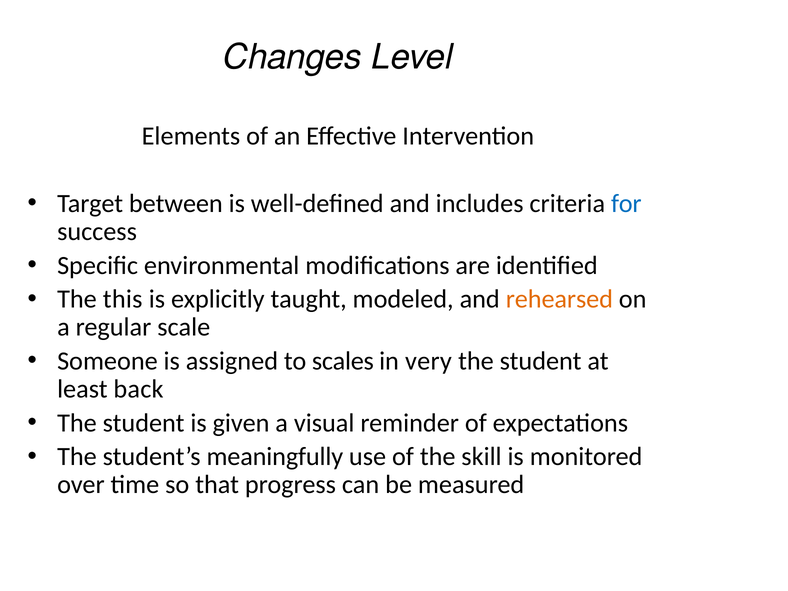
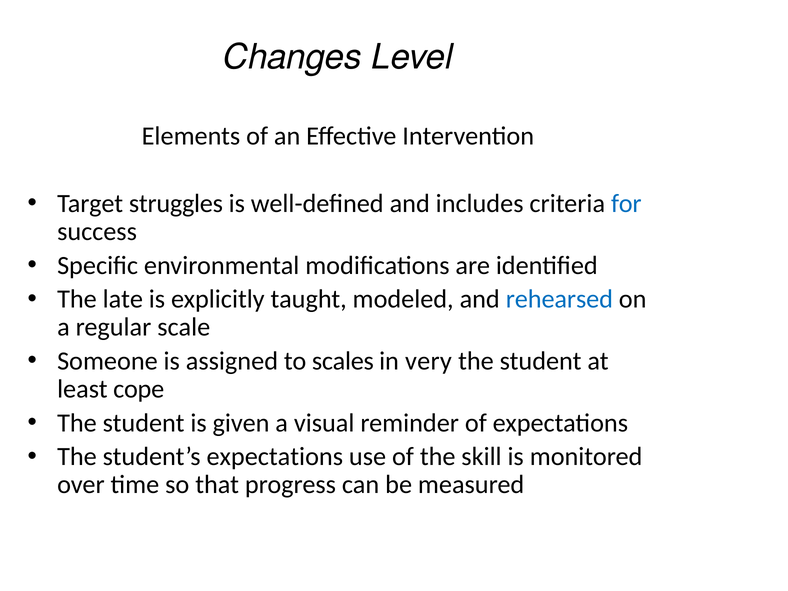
between: between -> struggles (176, 203)
this: this -> late (123, 299)
rehearsed colour: orange -> blue (559, 299)
back: back -> cope (139, 389)
student’s meaningfully: meaningfully -> expectations (275, 456)
